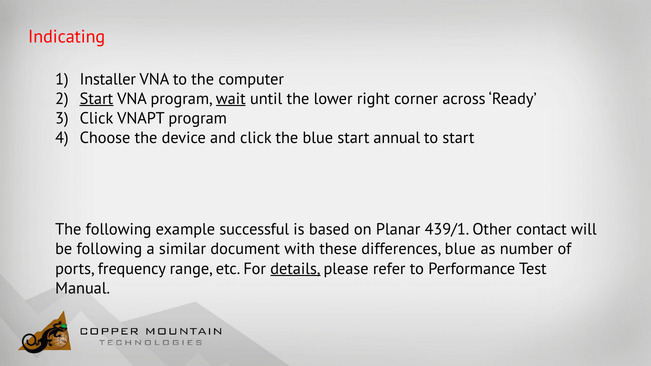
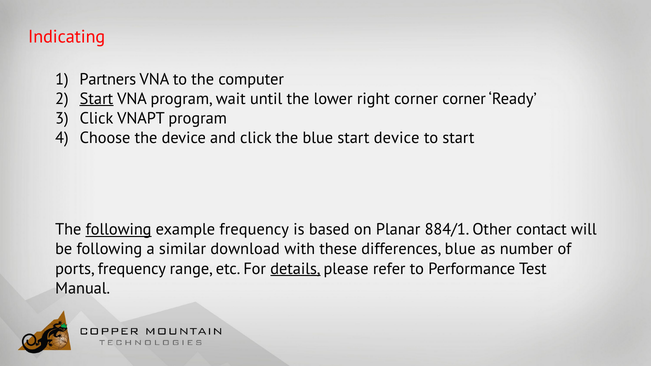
Installer: Installer -> Partners (108, 79)
wait underline: present -> none (231, 99)
corner across: across -> corner (464, 99)
start annual: annual -> device (397, 138)
following underline: none -> present (119, 230)
example successful: successful -> frequency (254, 230)
439/1: 439/1 -> 884/1 (447, 230)
document: document -> download (245, 249)
